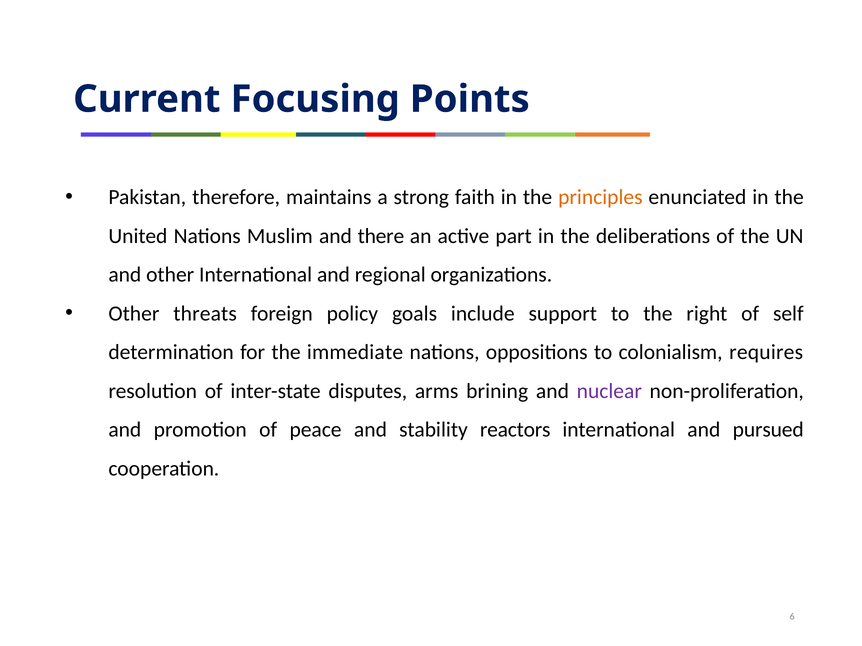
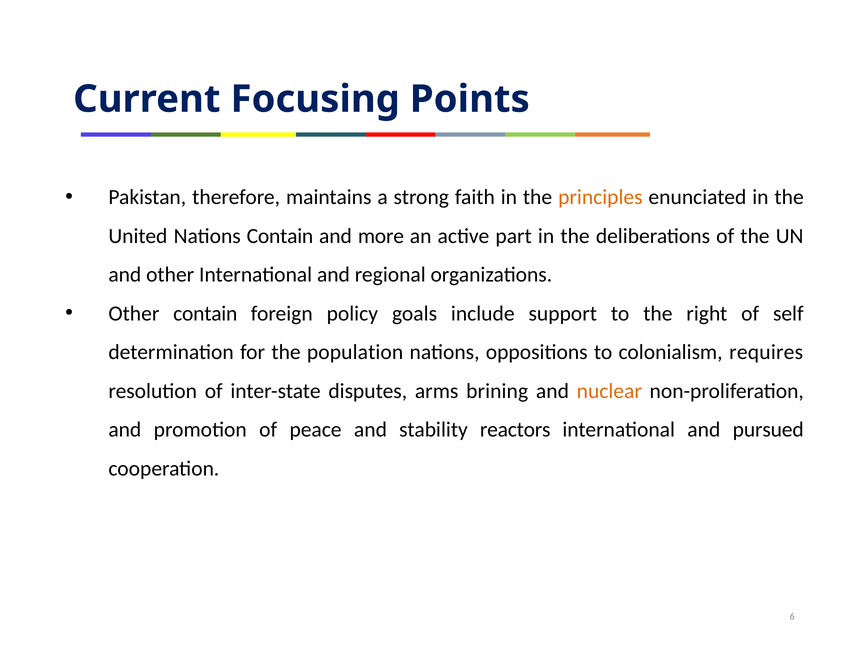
Nations Muslim: Muslim -> Contain (280, 236)
there: there -> more (381, 236)
Other threats: threats -> contain (205, 314)
immediate: immediate -> population (355, 353)
nuclear colour: purple -> orange (609, 391)
